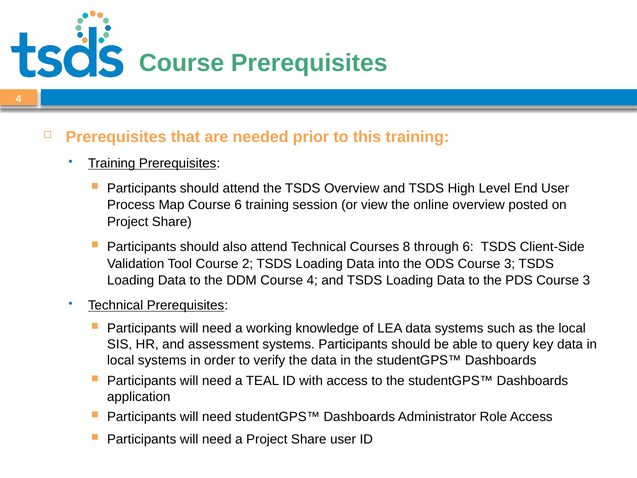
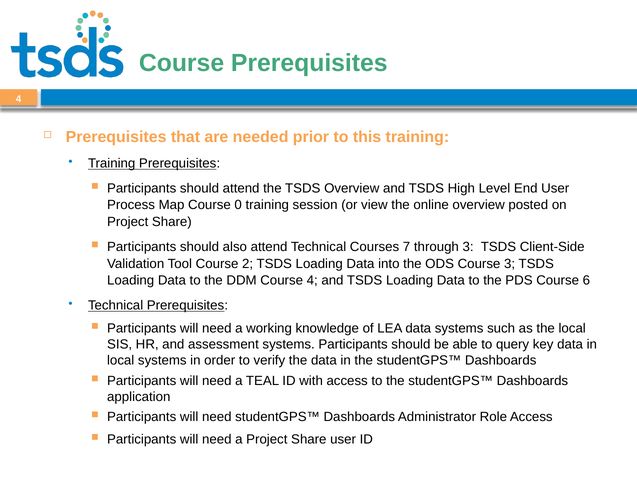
Course 6: 6 -> 0 (238, 205)
8: 8 -> 7 (407, 247)
through 6: 6 -> 3 (468, 247)
PDS Course 3: 3 -> 6 (586, 280)
